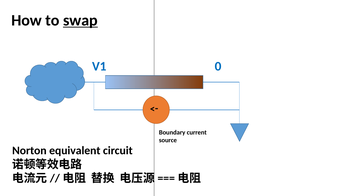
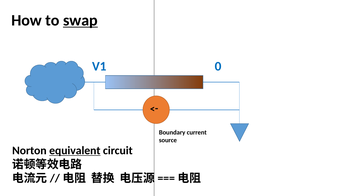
equivalent underline: none -> present (75, 151)
